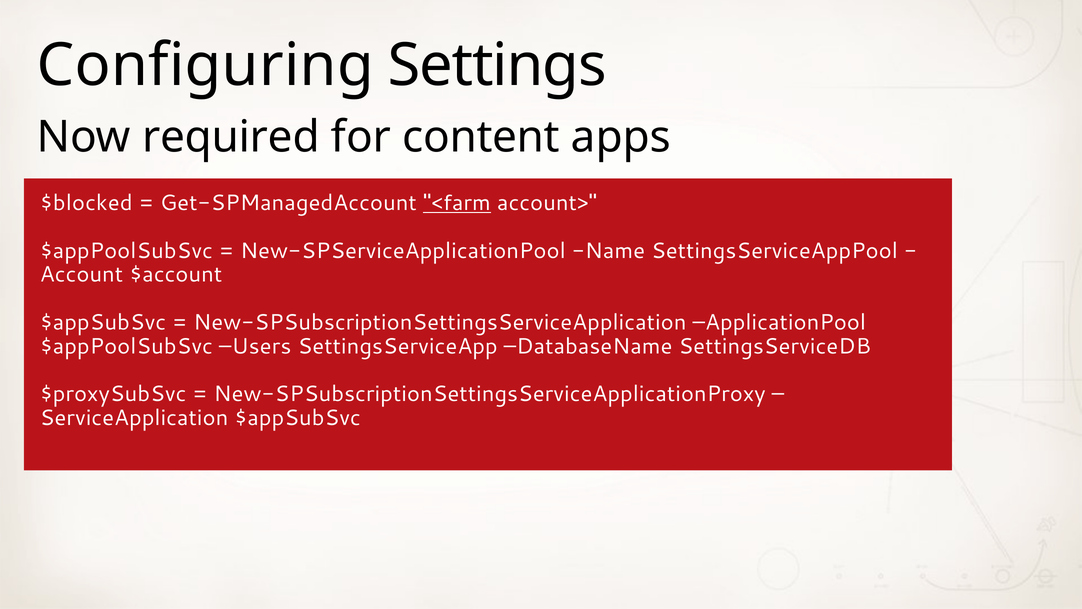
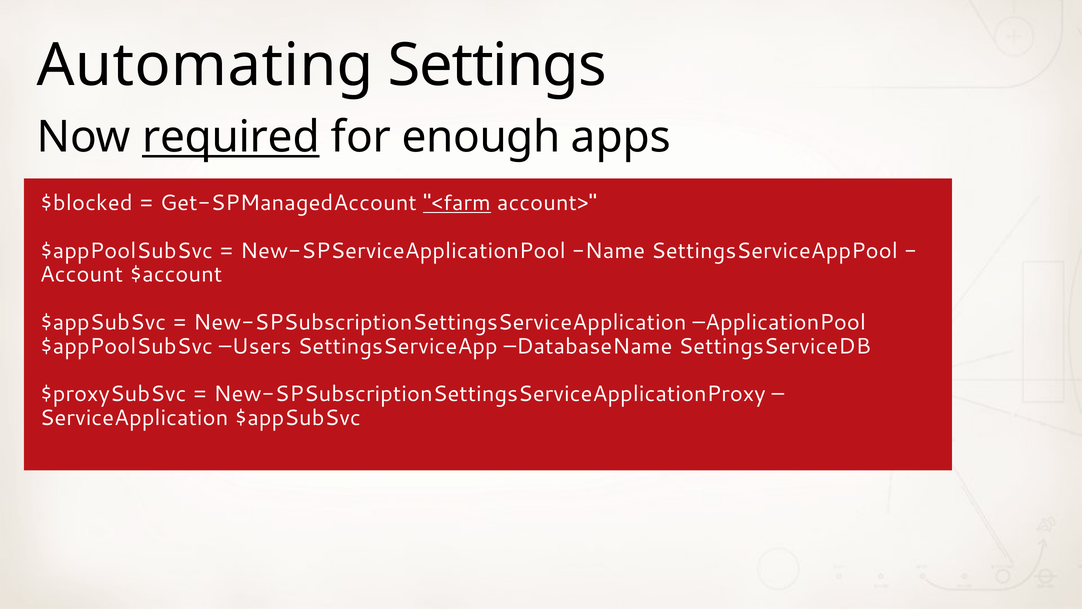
Configuring: Configuring -> Automating (205, 66)
required underline: none -> present (231, 137)
content: content -> enough (481, 137)
